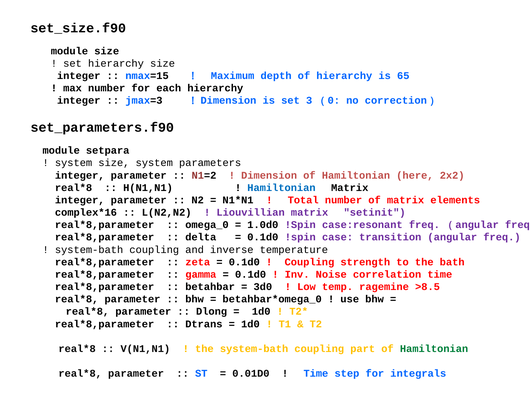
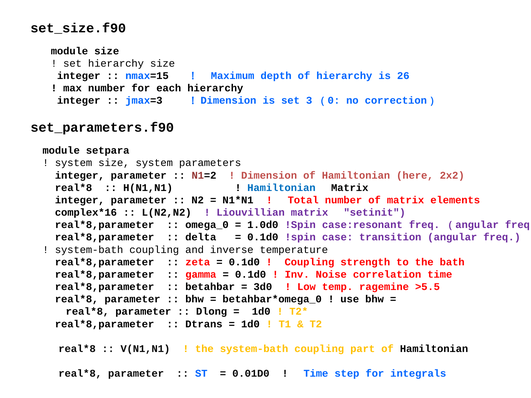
65: 65 -> 26 (403, 76)
>8.5: >8.5 -> >5.5 (428, 287)
Hamiltonian colour: green -> black (434, 349)
